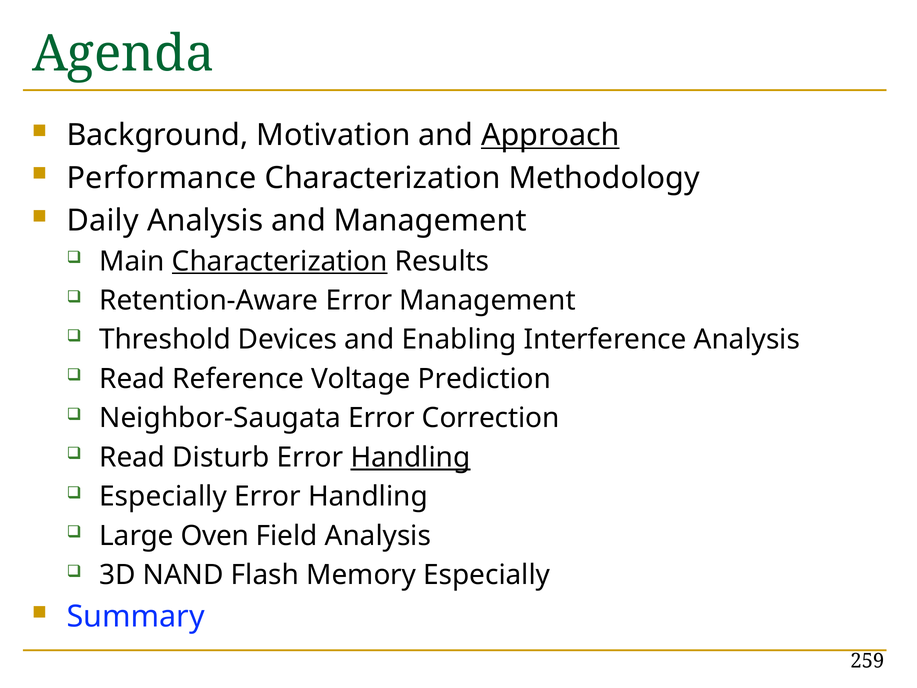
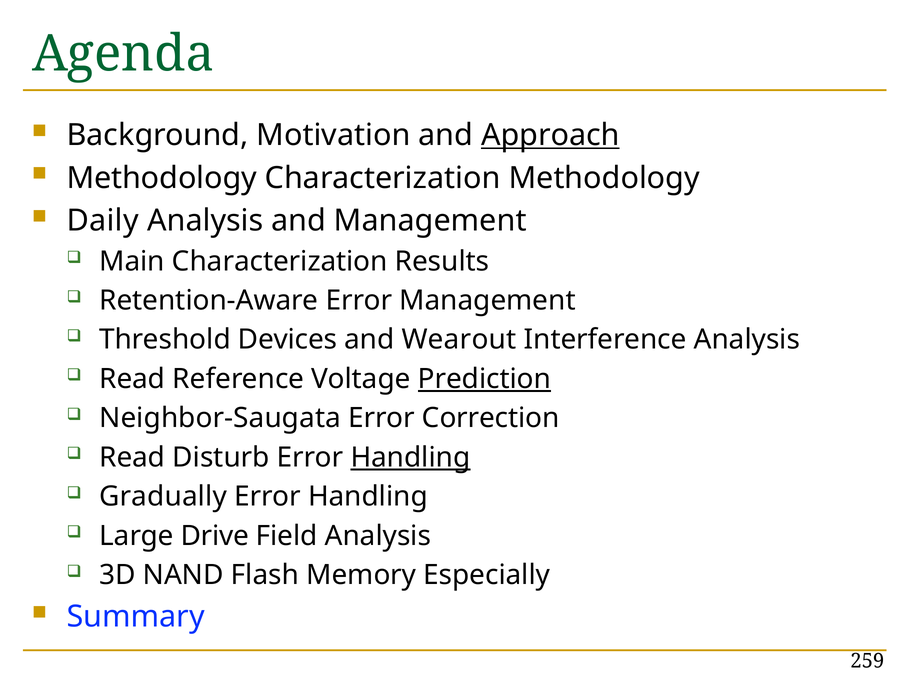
Performance: Performance -> Methodology (162, 178)
Characterization underline: present -> none (280, 261)
Enabling: Enabling -> Wearout (459, 340)
Prediction underline: none -> present (484, 379)
Especially: Especially -> Gradually (163, 496)
Oven: Oven -> Drive (215, 536)
